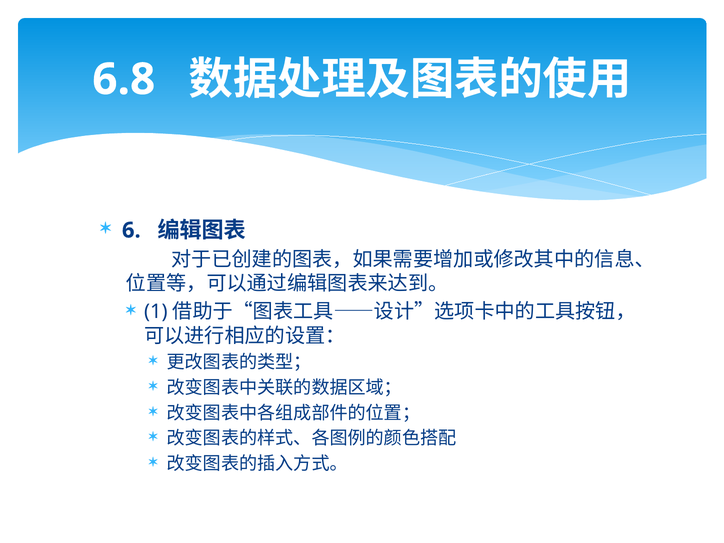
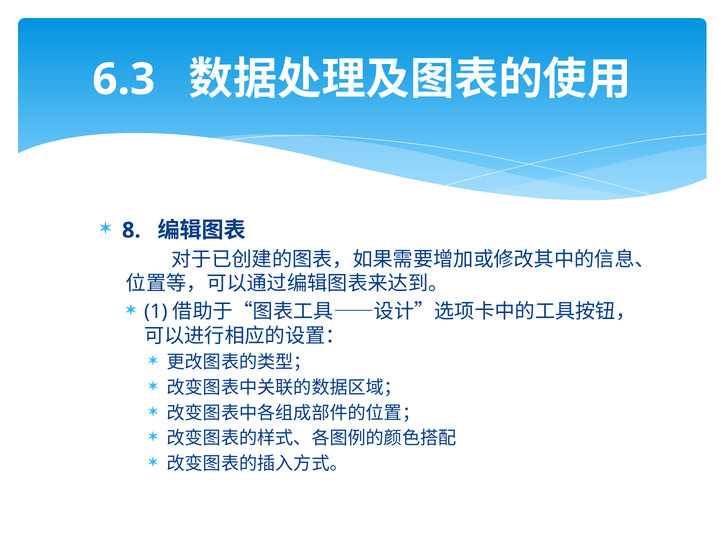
6.8: 6.8 -> 6.3 (124, 79)
6: 6 -> 8 (131, 230)
